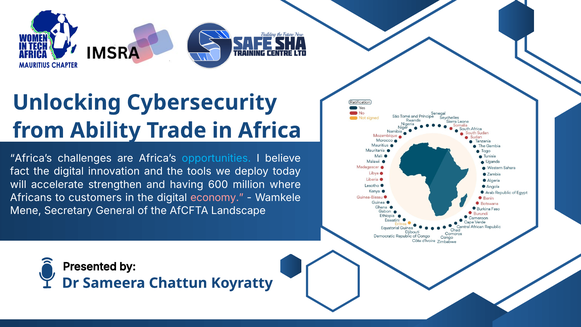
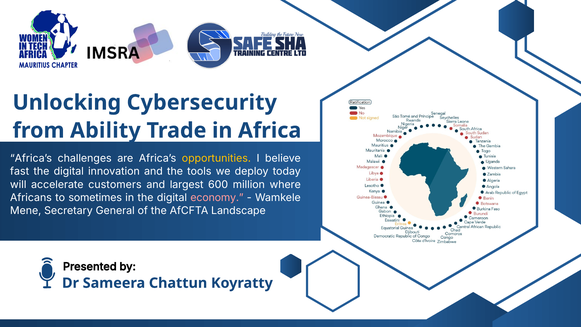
opportunities colour: light blue -> yellow (216, 158)
fact: fact -> fast (20, 171)
strengthen: strengthen -> customers (115, 184)
having: having -> largest (187, 184)
customers: customers -> sometimes (95, 198)
